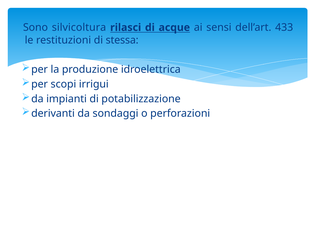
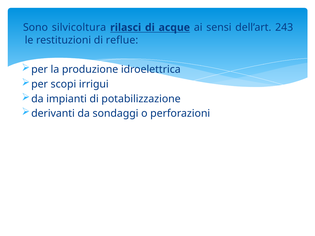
433: 433 -> 243 (284, 28)
stessa: stessa -> reflue (122, 40)
